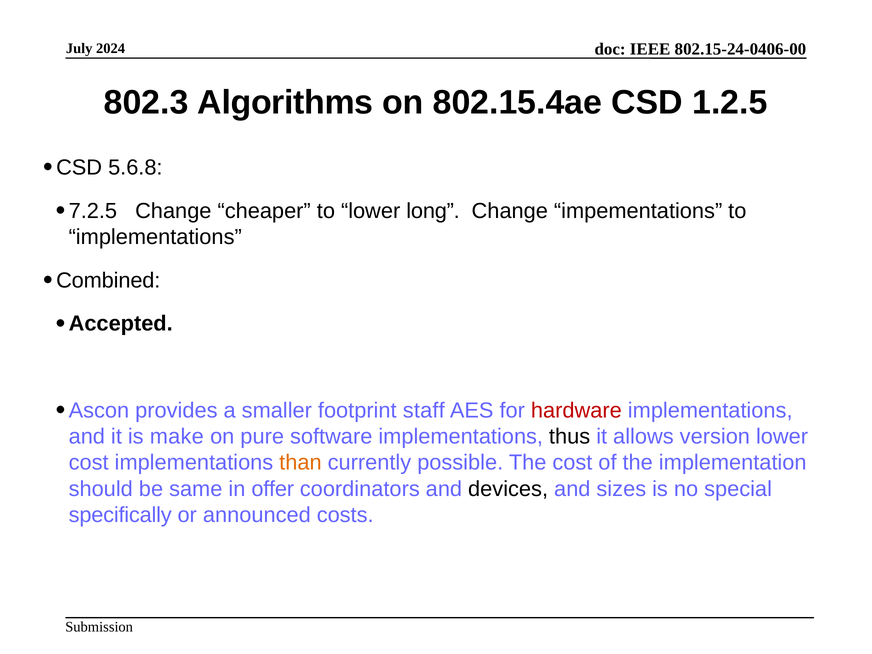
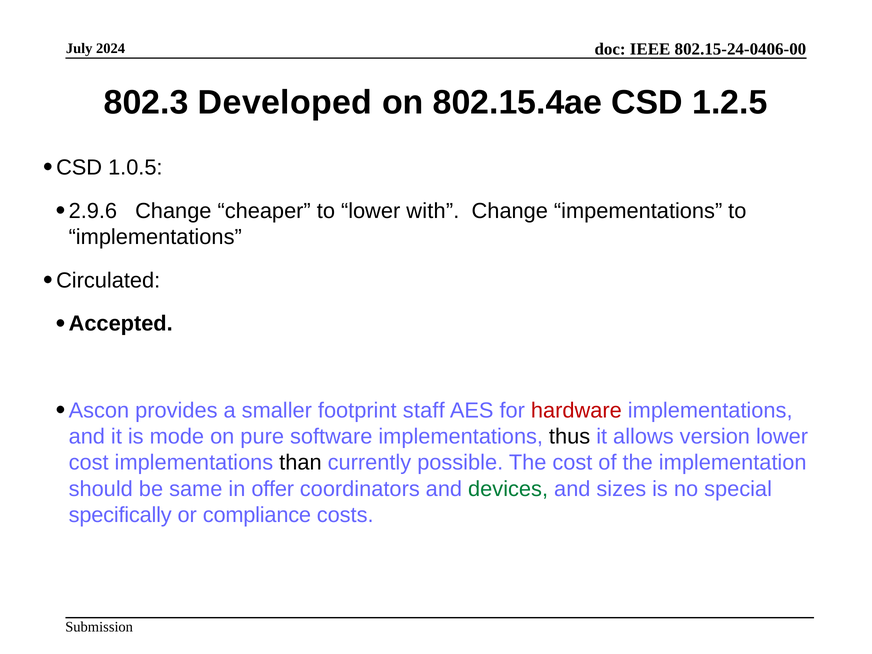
Algorithms: Algorithms -> Developed (285, 103)
5.6.8: 5.6.8 -> 1.0.5 (135, 168)
7.2.5: 7.2.5 -> 2.9.6 (93, 211)
long: long -> with (433, 211)
Combined: Combined -> Circulated (108, 280)
make: make -> mode (177, 437)
than colour: orange -> black (300, 463)
devices colour: black -> green (508, 489)
announced: announced -> compliance (257, 515)
